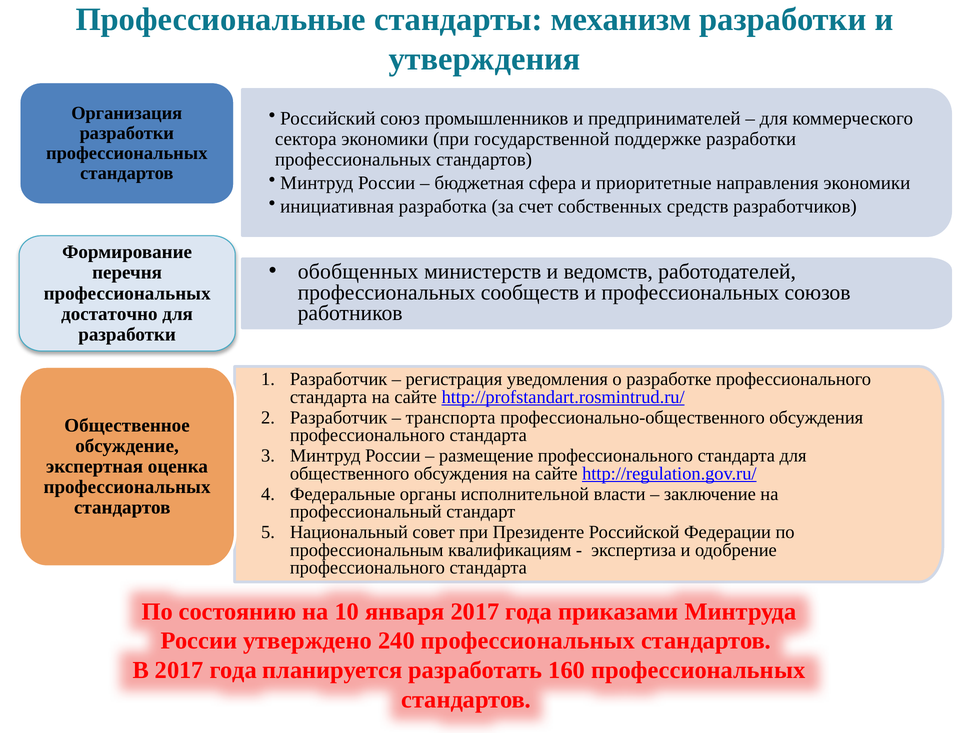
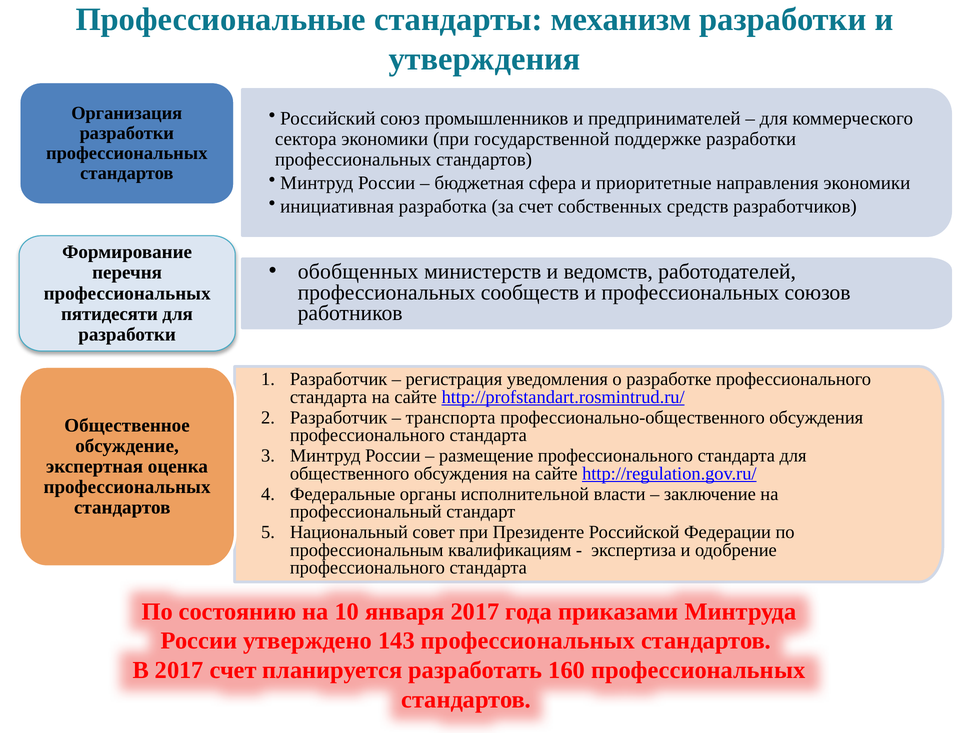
достаточно: достаточно -> пятидесяти (109, 314)
240: 240 -> 143 (397, 641)
В 2017 года: года -> счет (233, 670)
